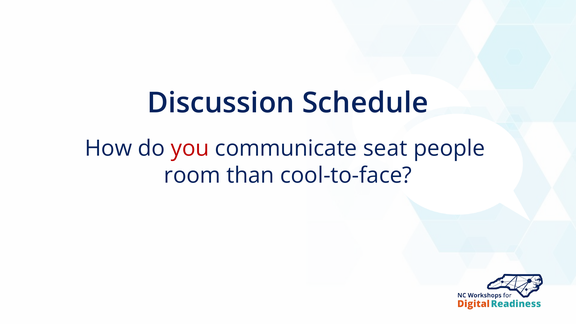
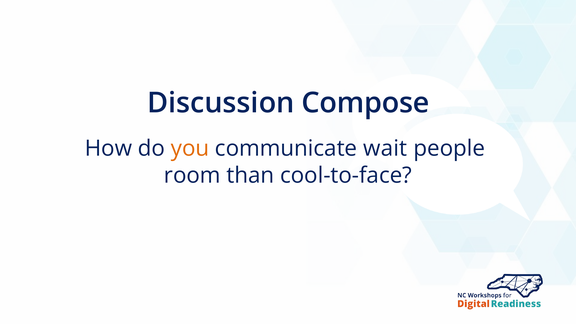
Schedule: Schedule -> Compose (365, 103)
you colour: red -> orange (190, 149)
seat: seat -> wait (385, 149)
